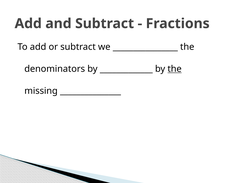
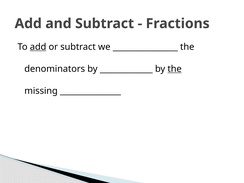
add underline: none -> present (38, 47)
